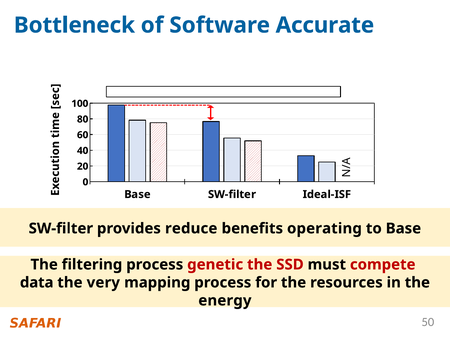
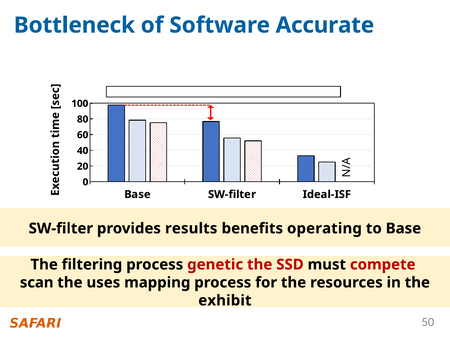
reduce: reduce -> results (191, 229)
data: data -> scan (37, 283)
very: very -> uses (103, 283)
energy: energy -> exhibit (225, 301)
